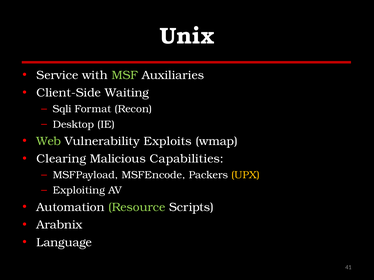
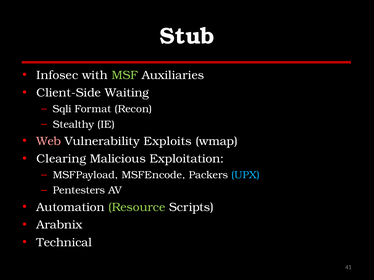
Unix: Unix -> Stub (187, 36)
Service: Service -> Infosec (57, 75)
Desktop: Desktop -> Stealthy (74, 125)
Web colour: light green -> pink (49, 141)
Capabilities: Capabilities -> Exploitation (187, 159)
UPX colour: yellow -> light blue (245, 175)
Exploiting: Exploiting -> Pentesters (79, 191)
Language: Language -> Technical (64, 243)
